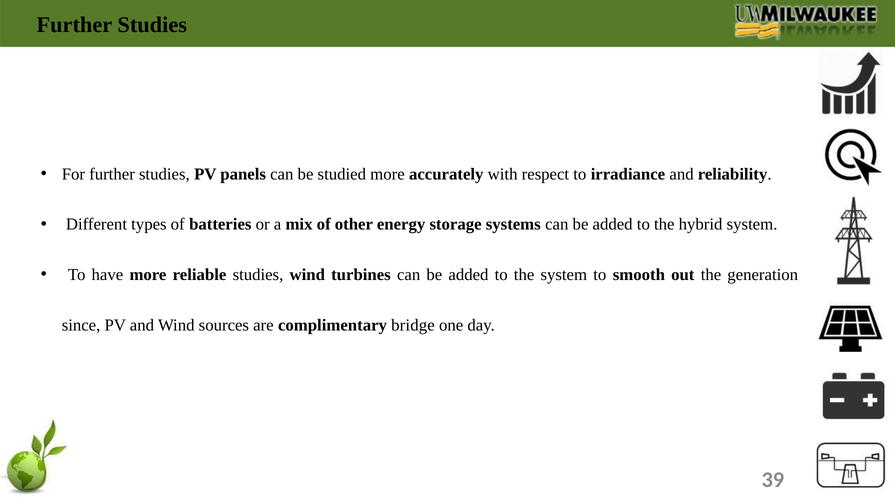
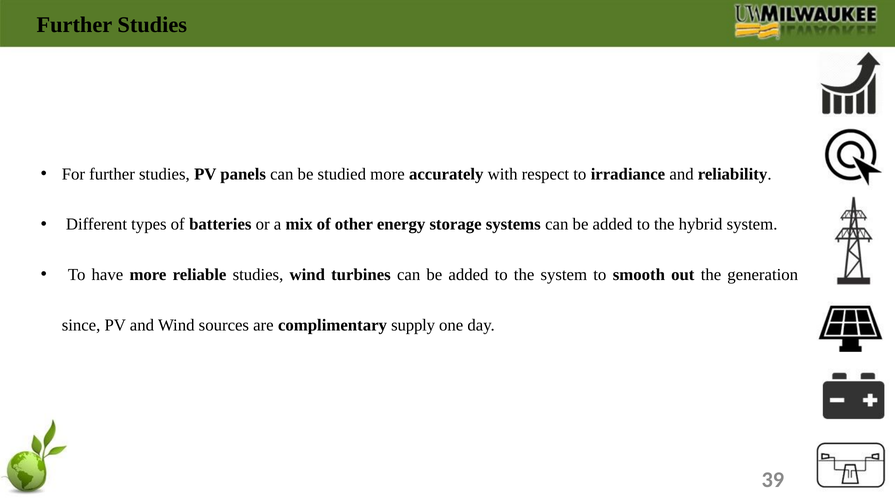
bridge: bridge -> supply (413, 325)
